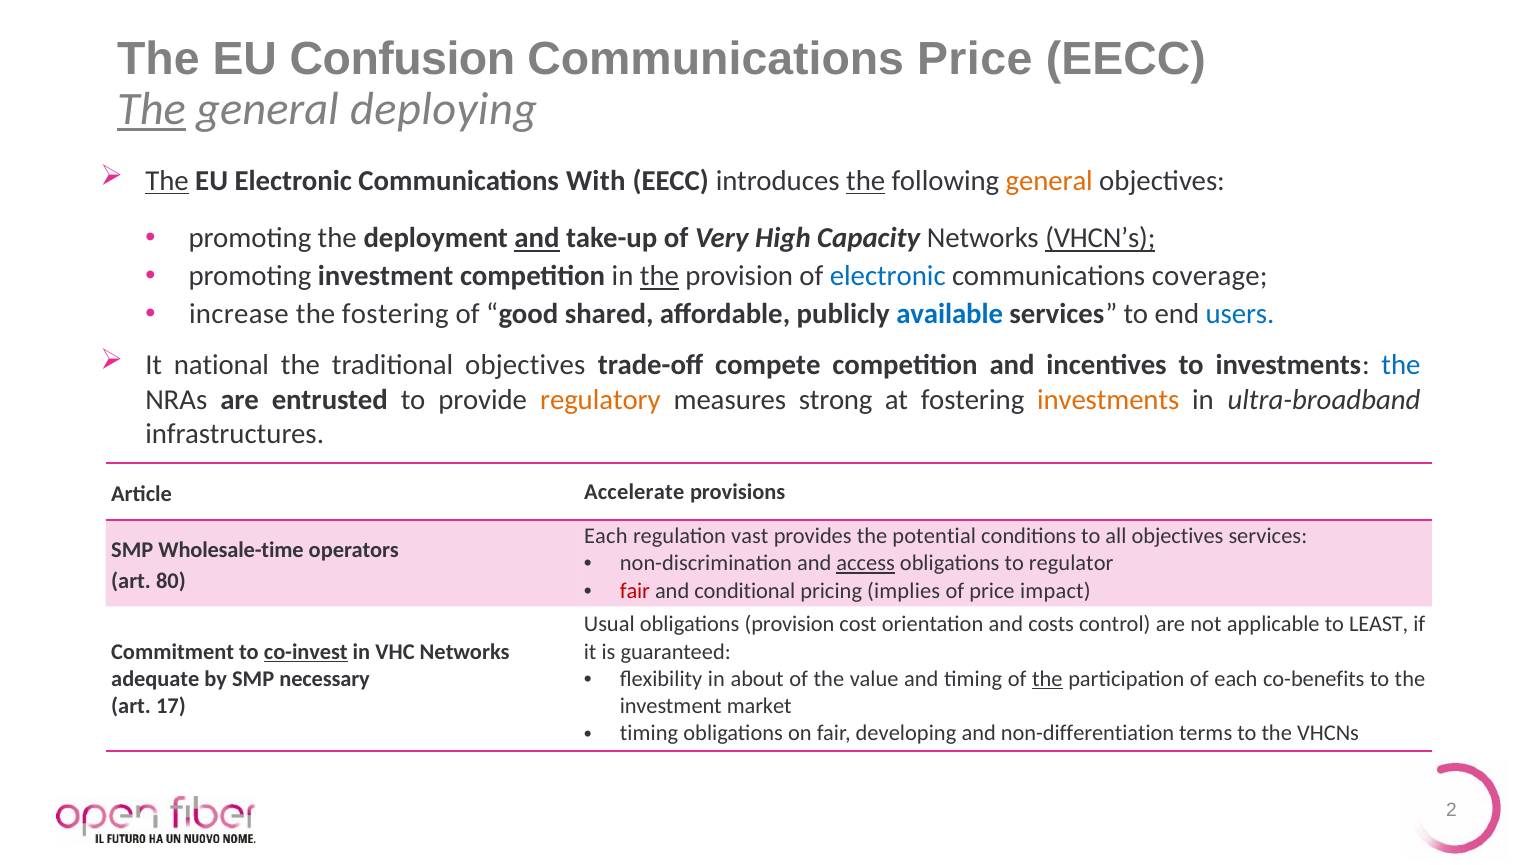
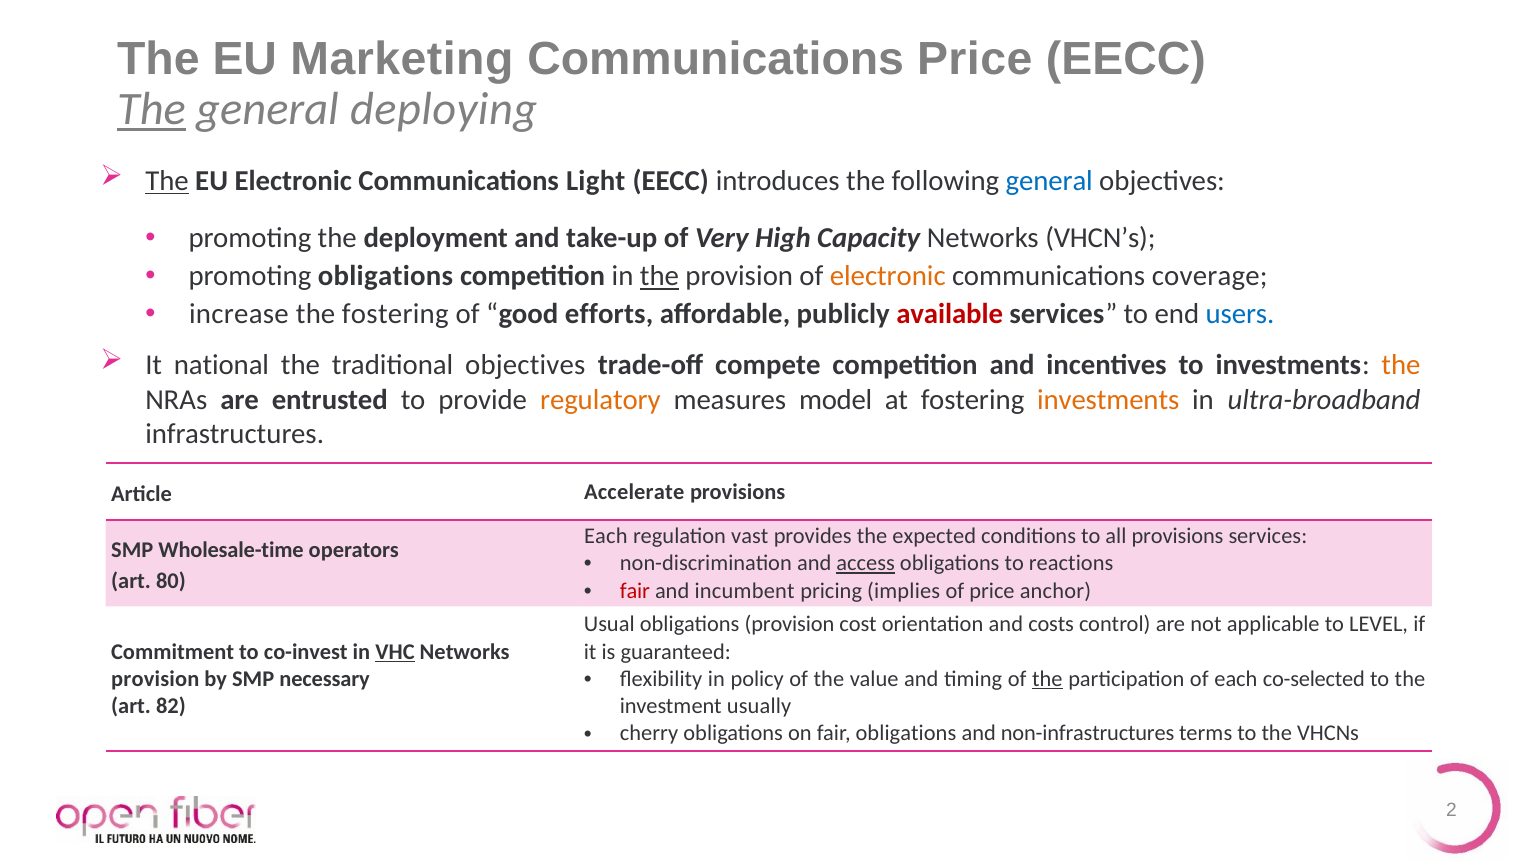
Confusion: Confusion -> Marketing (402, 59)
With: With -> Light (596, 181)
the underline: present -> none (866, 181)
general colour: orange -> blue (1049, 181)
and underline: present -> none (537, 238)
VHCN’s underline: present -> none (1100, 238)
promoting investment: investment -> obligations (385, 276)
electronic colour: blue -> orange (888, 276)
shared: shared -> efforts (609, 314)
available colour: blue -> red (950, 314)
the colour: blue -> orange (1401, 365)
strong: strong -> model (836, 399)
potential: potential -> expected (934, 536)
all objectives: objectives -> provisions (1178, 536)
regulator: regulator -> reactions (1071, 563)
conditional: conditional -> incumbent (745, 590)
impact: impact -> anchor (1055, 590)
LEAST: LEAST -> LEVEL (1379, 624)
co-invest underline: present -> none (306, 651)
VHC underline: none -> present (395, 651)
about: about -> policy (757, 679)
co-benefits: co-benefits -> co-selected (1314, 679)
adequate: adequate -> provision (155, 679)
17: 17 -> 82 (171, 706)
market: market -> usually (759, 706)
timing: timing -> cherry (649, 733)
fair developing: developing -> obligations (906, 733)
non-differentiation: non-differentiation -> non-infrastructures (1088, 733)
